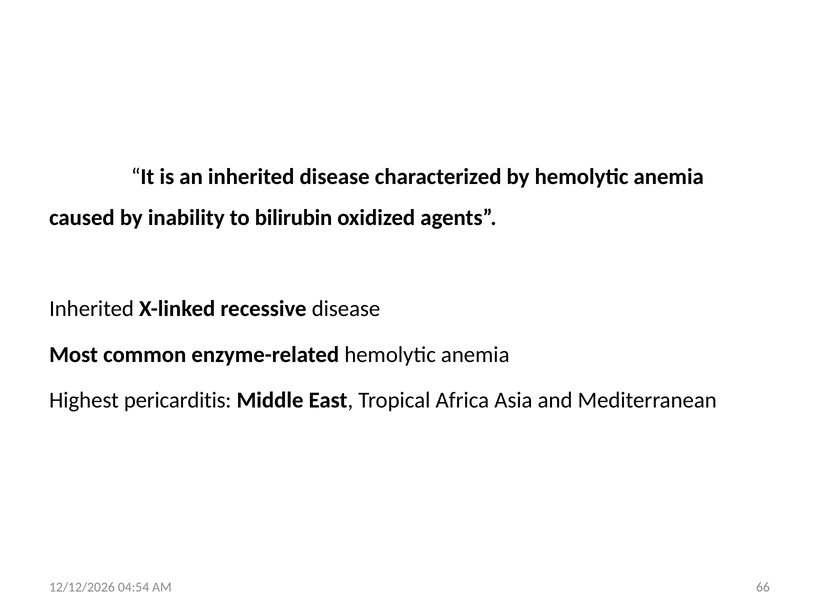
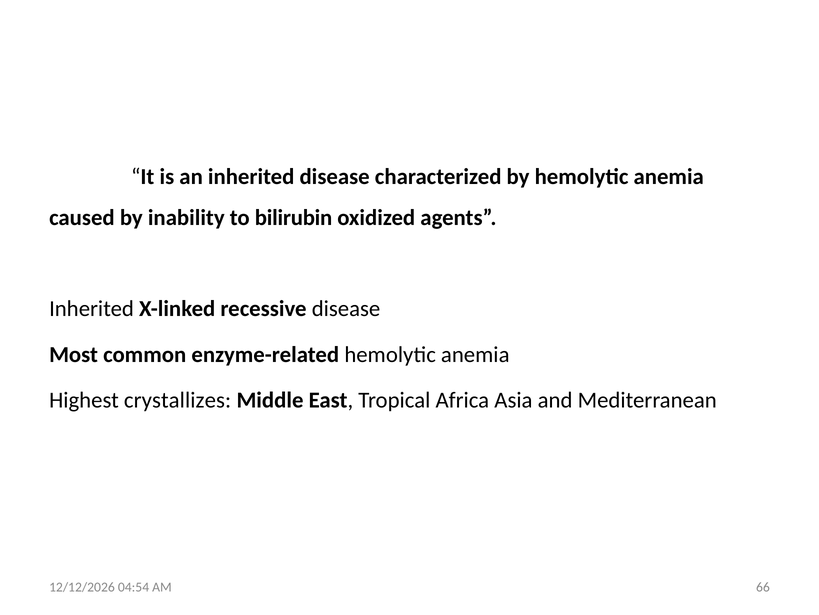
pericarditis: pericarditis -> crystallizes (178, 400)
